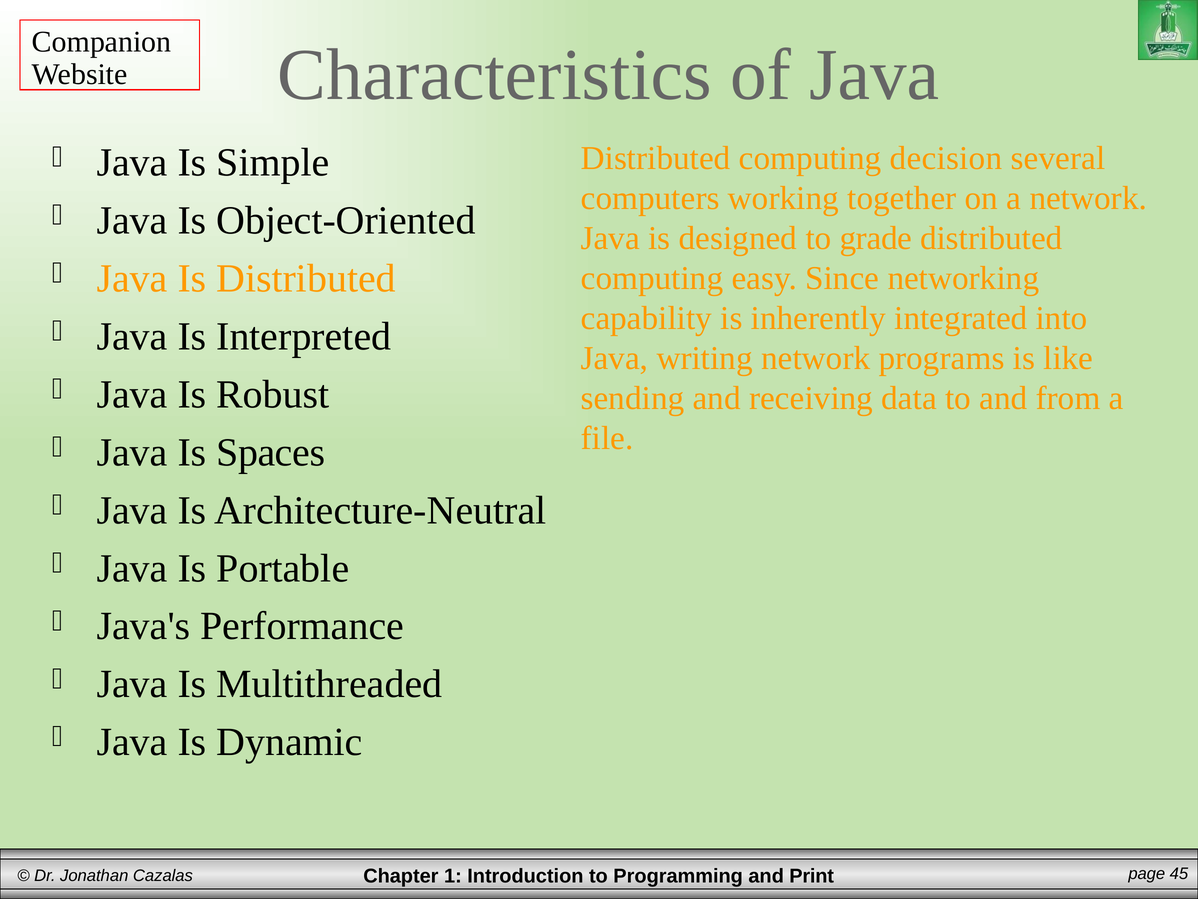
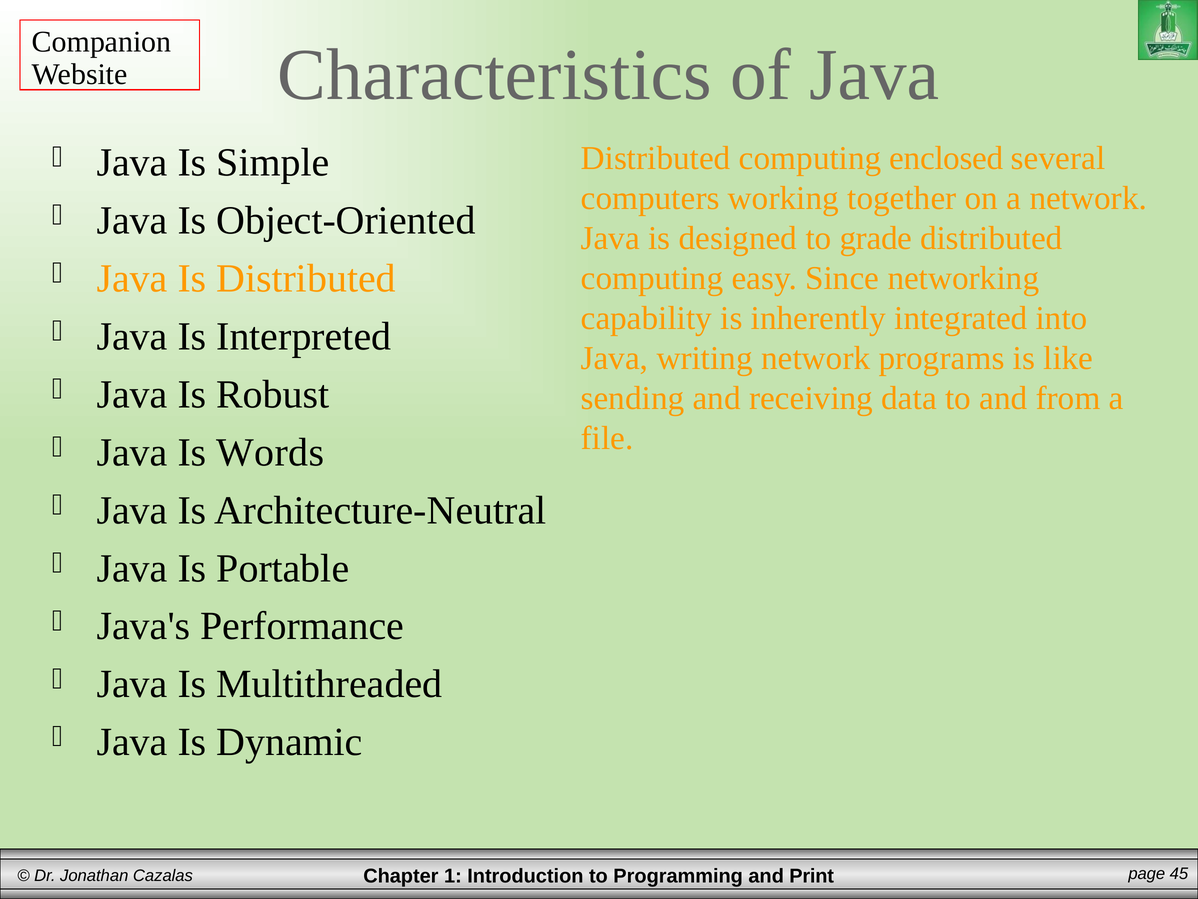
decision: decision -> enclosed (946, 158)
Spaces: Spaces -> Words (270, 452)
